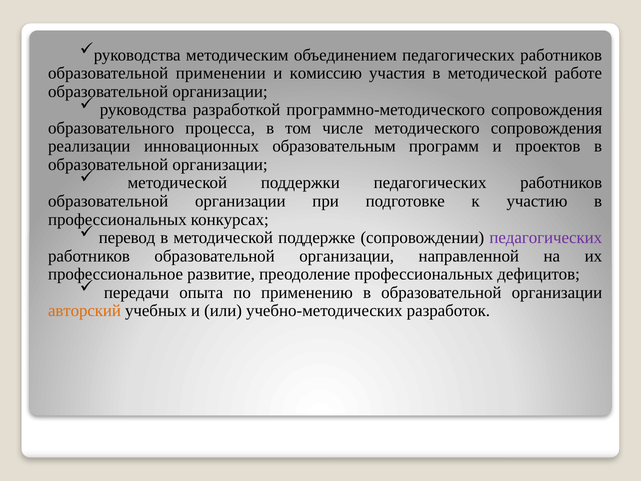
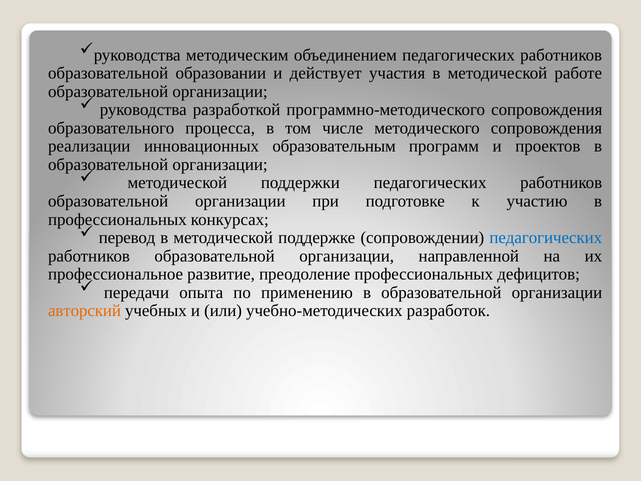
применении: применении -> образовании (221, 73)
комиссию: комиссию -> действует (326, 73)
педагогических colour: purple -> blue (546, 238)
